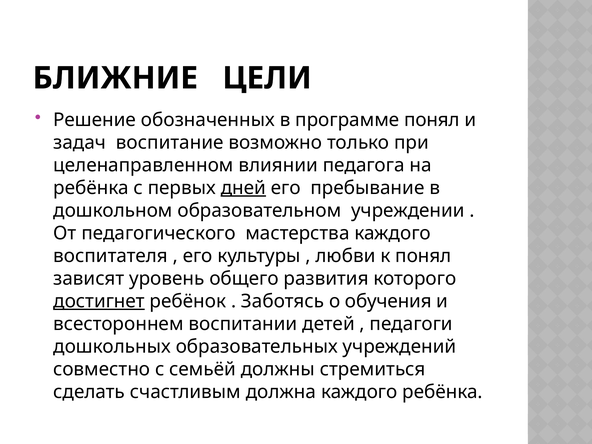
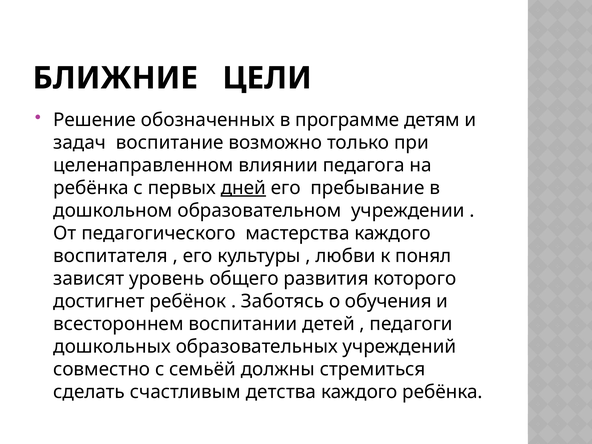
программе понял: понял -> детям (432, 120)
достигнет underline: present -> none (99, 301)
должна: должна -> детства (281, 392)
